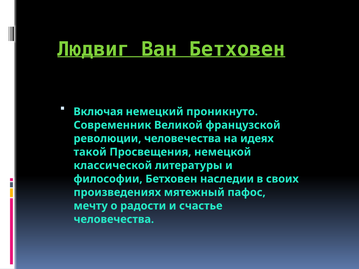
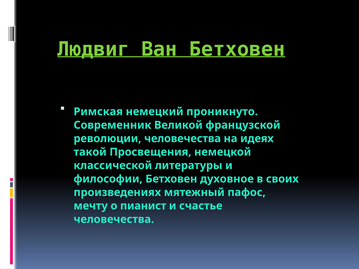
Включая: Включая -> Римская (98, 112)
наследии: наследии -> духовное (227, 179)
радости: радости -> пианист (143, 206)
